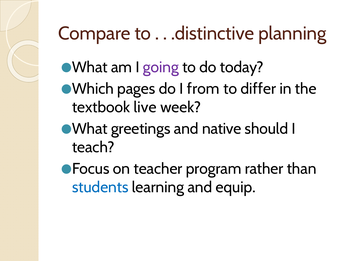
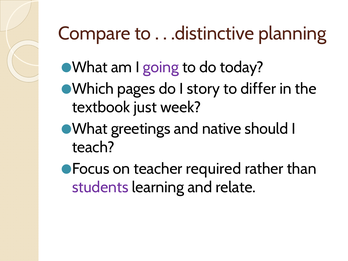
from: from -> story (203, 89)
live: live -> just (145, 107)
program: program -> required (214, 169)
students colour: blue -> purple (100, 187)
equip: equip -> relate (236, 187)
